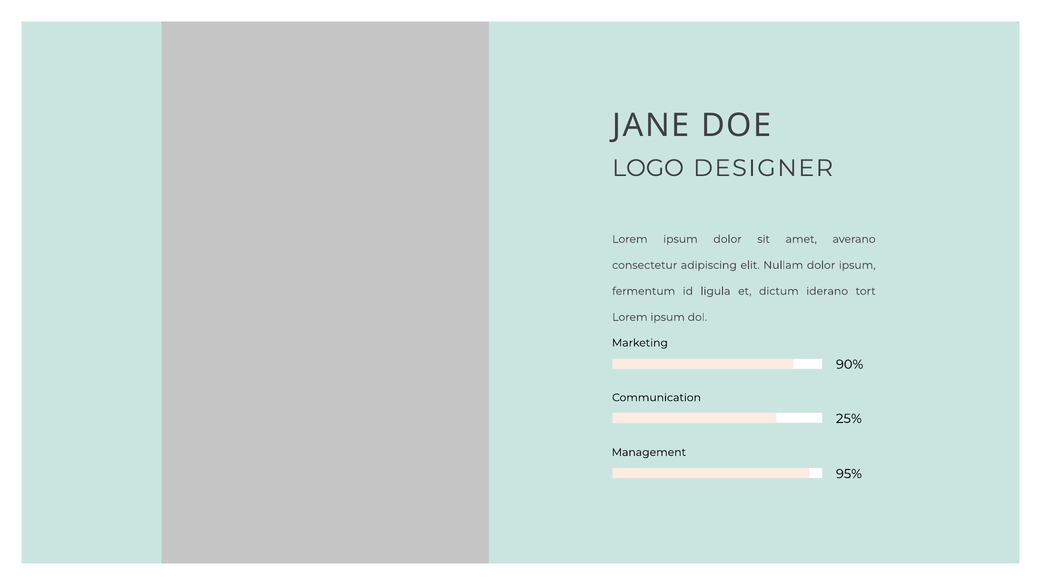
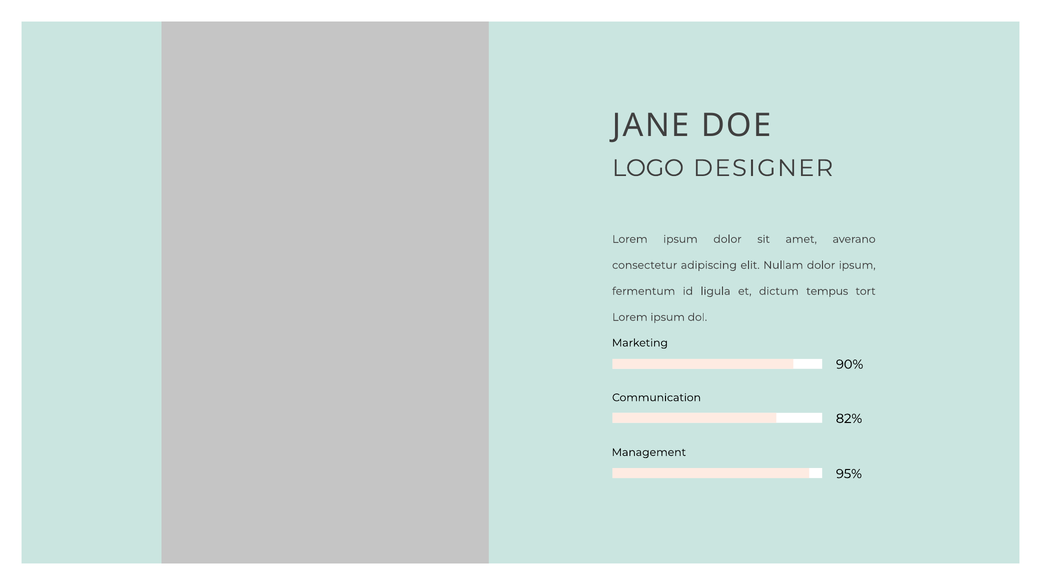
iderano: iderano -> tempus (827, 291)
25%: 25% -> 82% (849, 419)
